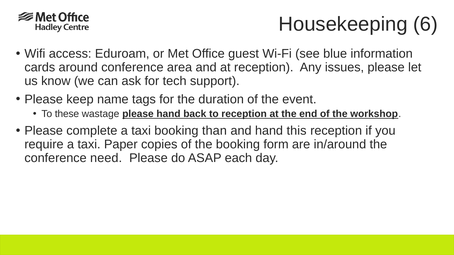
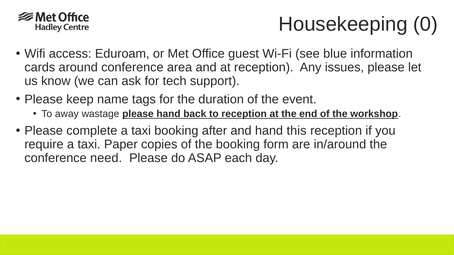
6: 6 -> 0 (426, 24)
these: these -> away (67, 114)
than: than -> after (214, 131)
